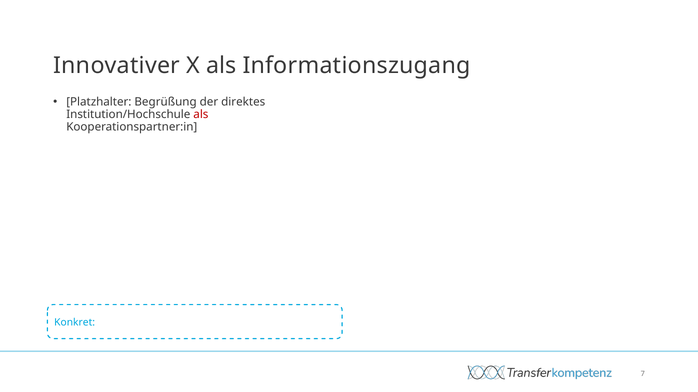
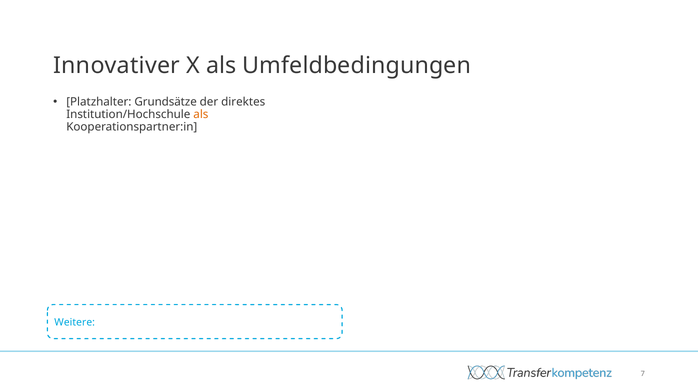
Informationszugang: Informationszugang -> Umfeldbedingungen (357, 66)
Begrüßung: Begrüßung -> Grundsätze (166, 102)
als colour: red -> orange (201, 114)
Konkret: Konkret -> Weitere (75, 323)
